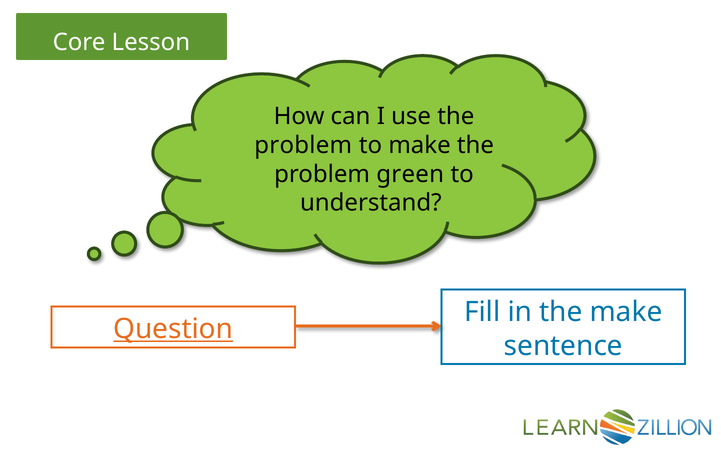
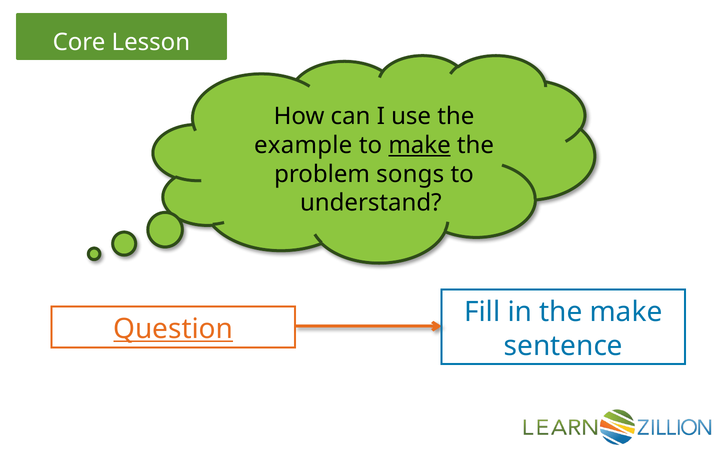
problem: problem -> example (303, 145)
make underline: none -> present (420, 145)
green: green -> songs (410, 174)
